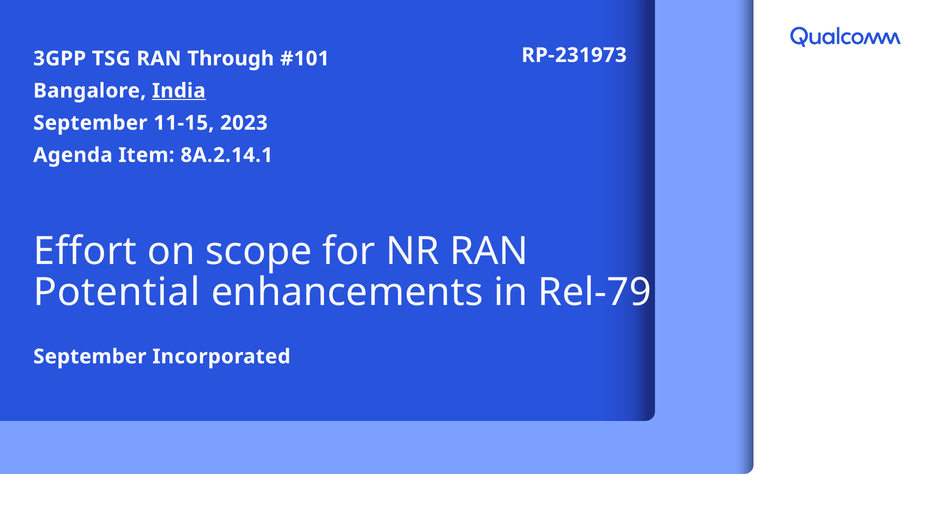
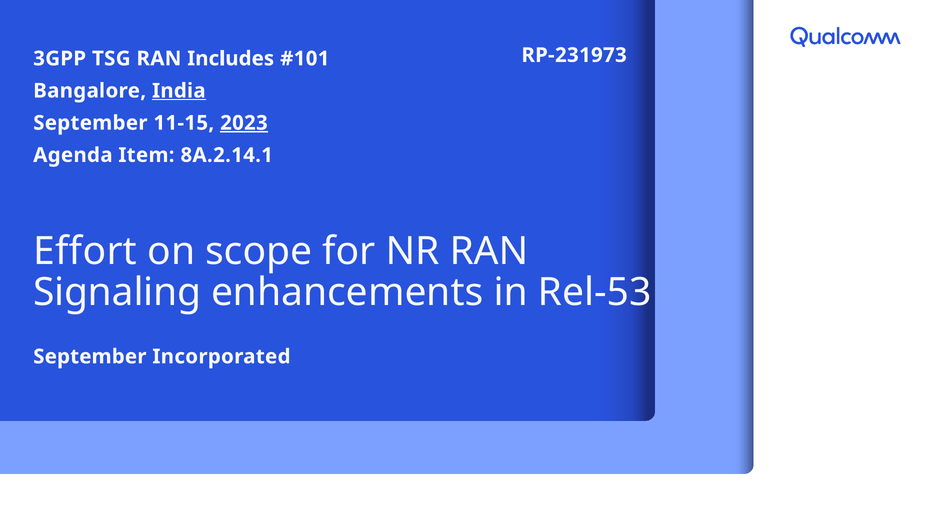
Through: Through -> Includes (231, 59)
2023 underline: none -> present (244, 123)
Potential: Potential -> Signaling (117, 293)
Rel-79: Rel-79 -> Rel-53 (595, 293)
